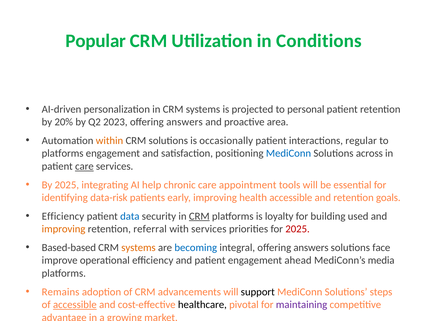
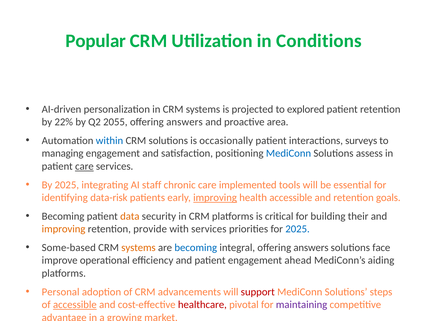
personal: personal -> explored (306, 109)
20%: 20% -> 22% (64, 122)
2023: 2023 -> 2055 (115, 122)
within colour: orange -> blue (110, 141)
regular: regular -> surveys (361, 141)
platforms: platforms -> managing (63, 153)
across: across -> assess (369, 153)
help: help -> staff (152, 185)
appointment: appointment -> implemented (248, 185)
improving underline: none -> present (215, 198)
Efficiency: Efficiency -> Becoming (63, 216)
data colour: blue -> orange (130, 216)
CRM underline: present -> none (199, 216)
loyalty: loyalty -> critical (279, 216)
used: used -> their (358, 216)
referral: referral -> provide (150, 229)
2025 colour: red -> blue (298, 229)
Based-based: Based-based -> Some-based (69, 248)
media: media -> aiding (381, 260)
Remains: Remains -> Personal (61, 292)
support colour: black -> red (258, 292)
healthcare colour: black -> red (202, 305)
